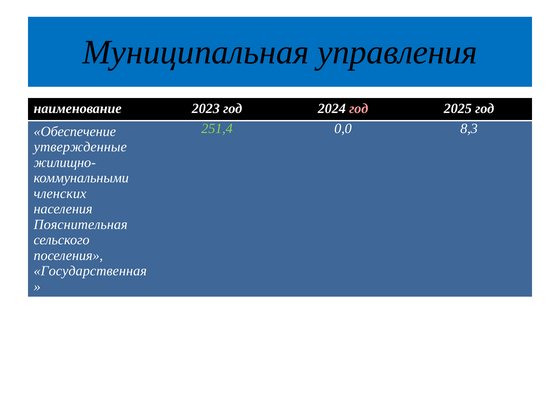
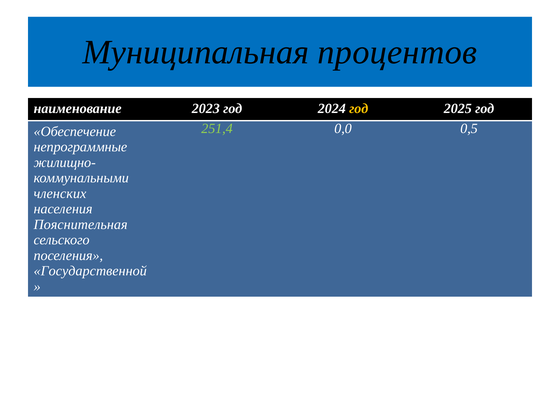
управления: управления -> процентов (397, 52)
год colour: pink -> yellow (359, 109)
8,3: 8,3 -> 0,5 (469, 129)
утвержденные: утвержденные -> непрограммные (80, 147)
Государственная: Государственная -> Государственной (90, 271)
